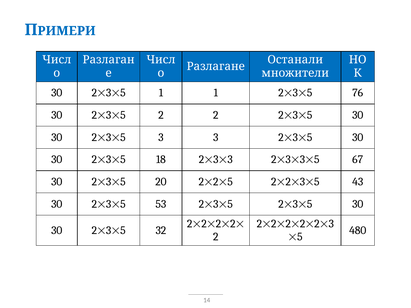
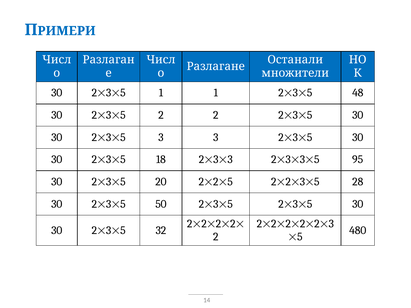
76: 76 -> 48 (358, 93)
67: 67 -> 95 (358, 160)
43: 43 -> 28 (358, 182)
53: 53 -> 50 (161, 204)
